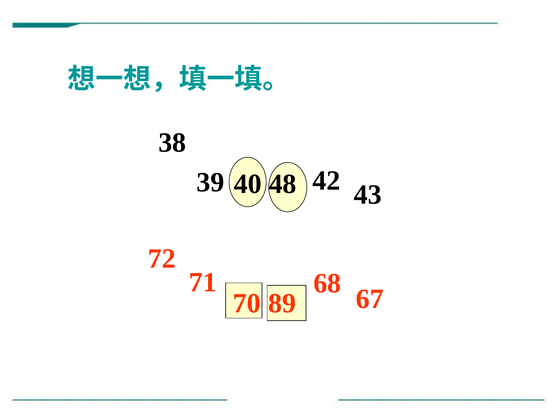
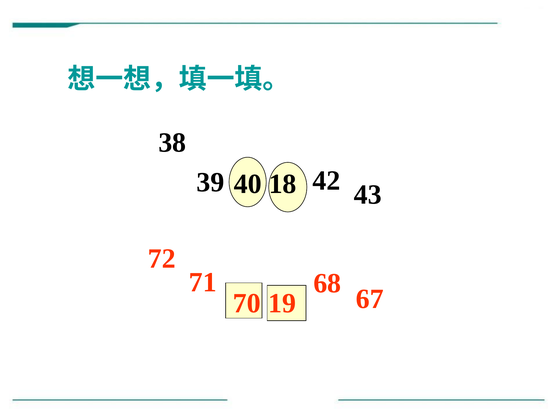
48: 48 -> 18 (283, 184)
89: 89 -> 19 (282, 303)
